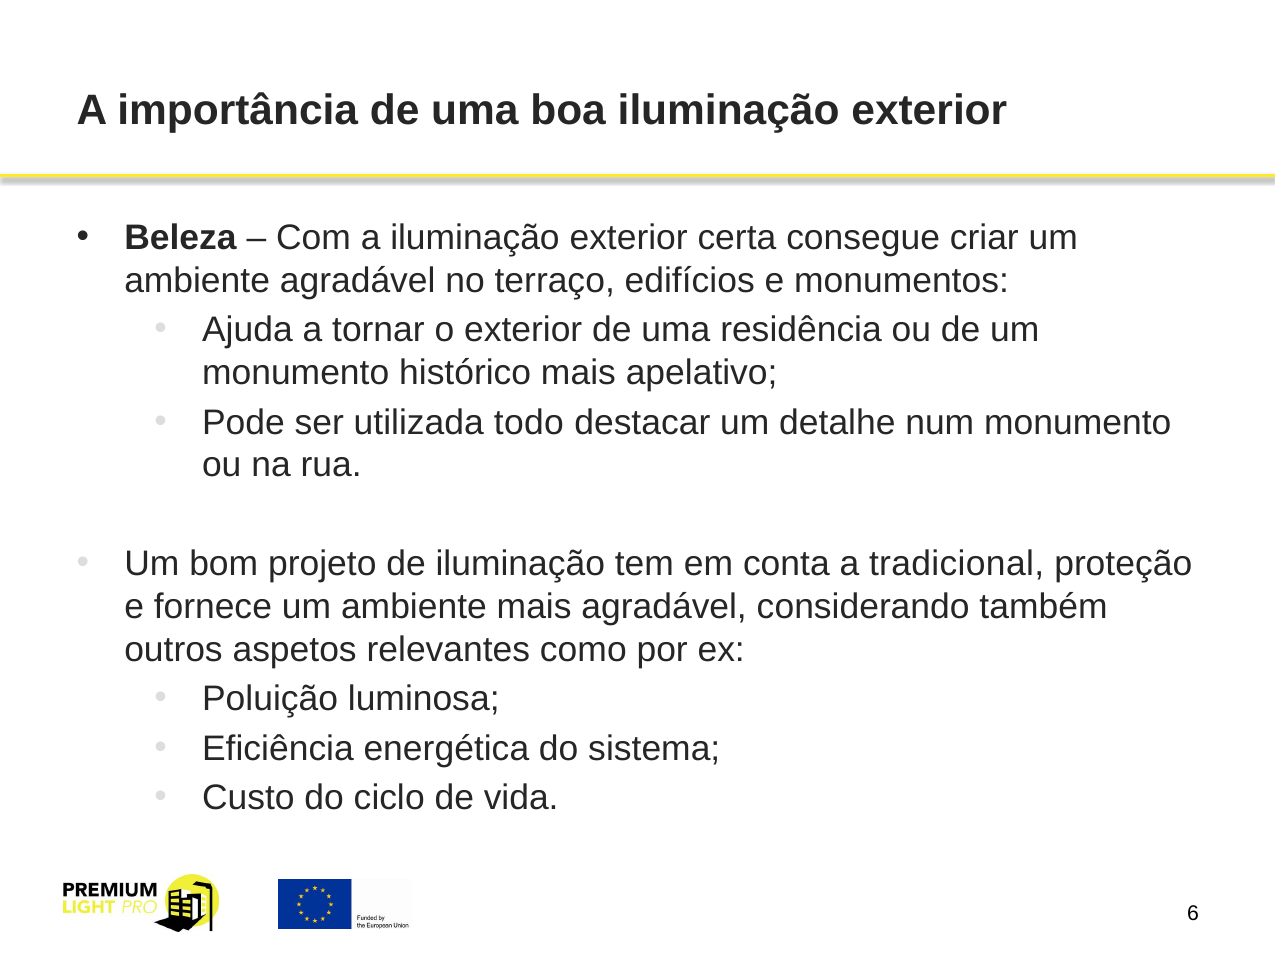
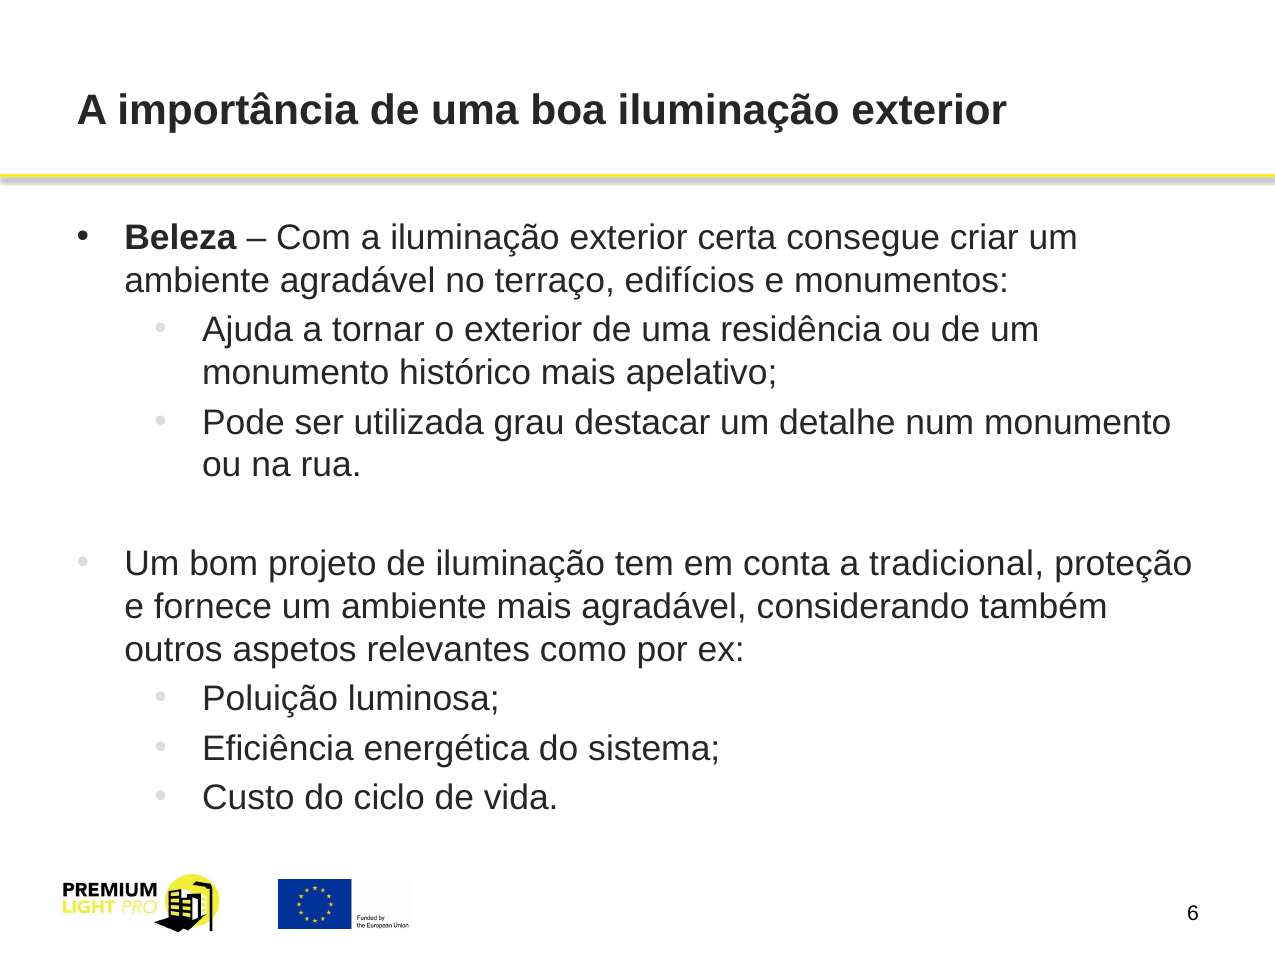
todo: todo -> grau (529, 423)
